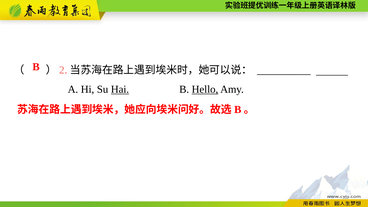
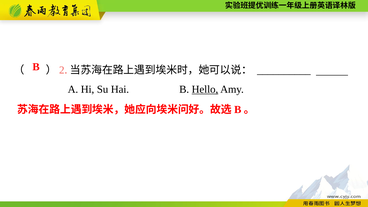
Hai underline: present -> none (120, 89)
